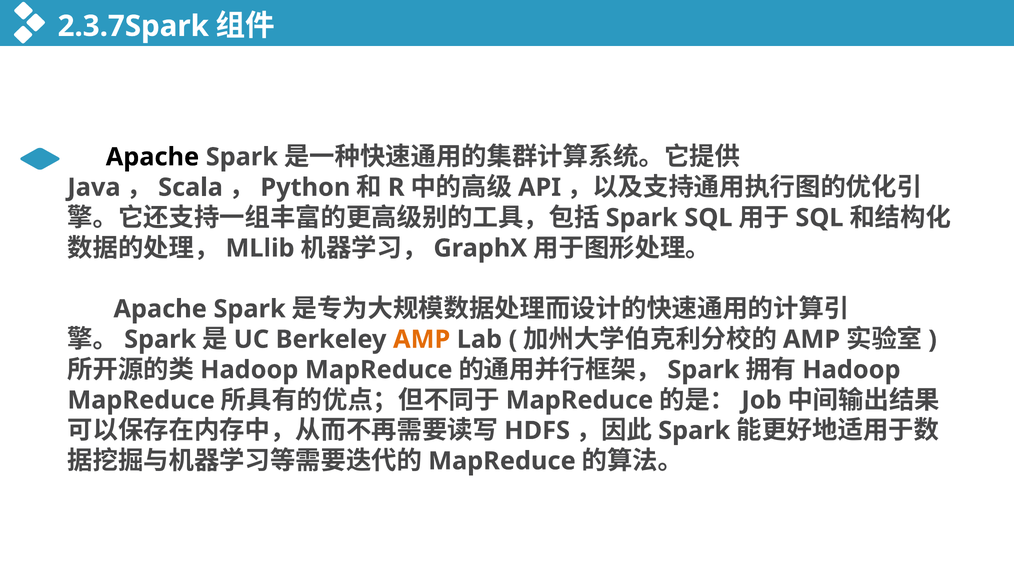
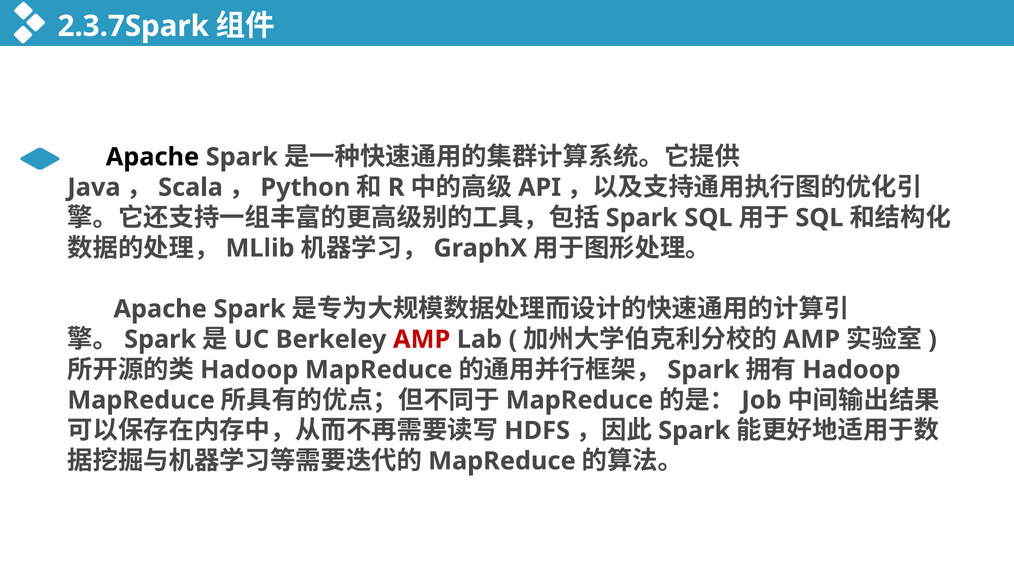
AMP colour: orange -> red (422, 340)
